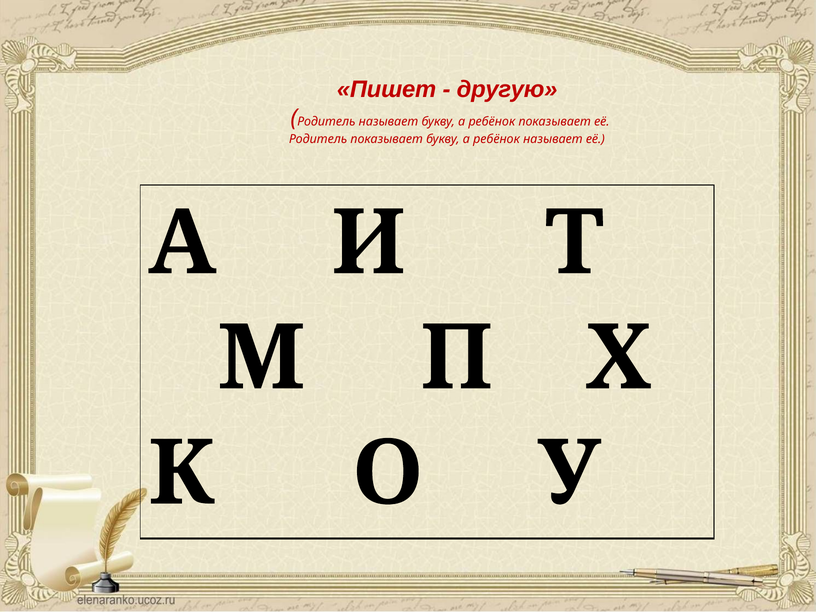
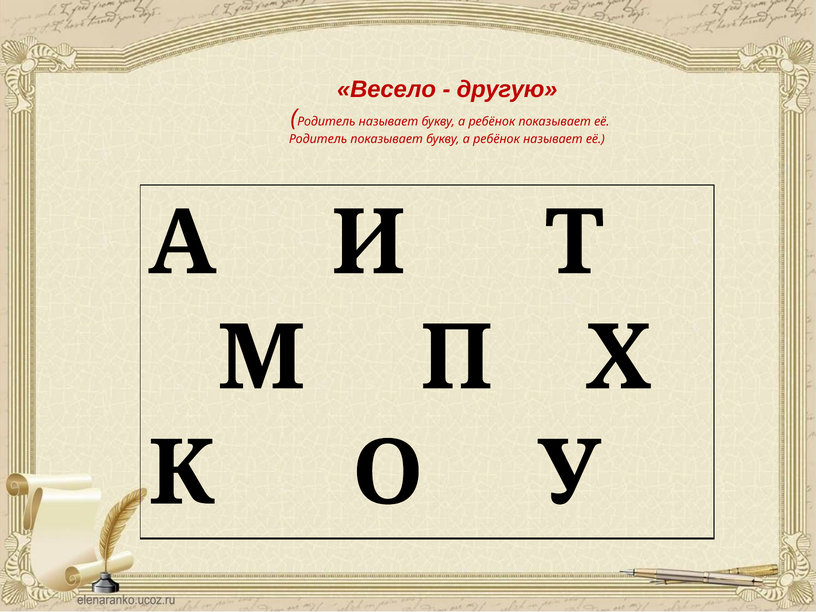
Пишет: Пишет -> Весело (387, 89)
